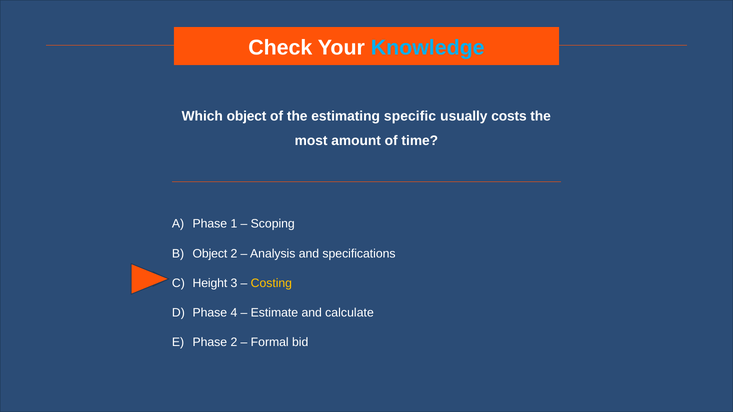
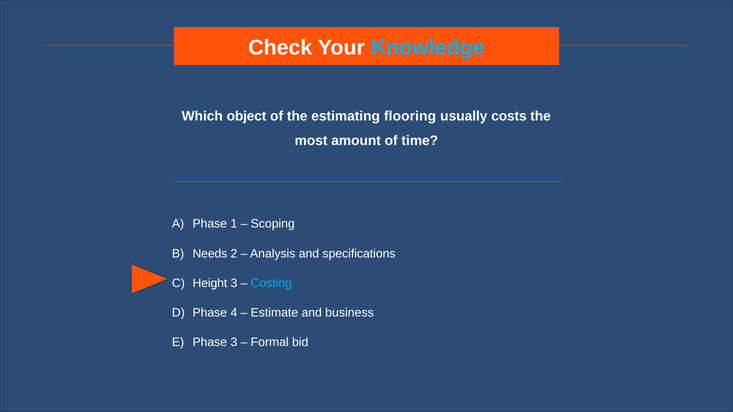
specific: specific -> flooring (410, 116)
Object: Object -> Needs (210, 254)
Costing colour: yellow -> light blue (271, 283)
calculate: calculate -> business (350, 313)
Phase 2: 2 -> 3 (234, 342)
